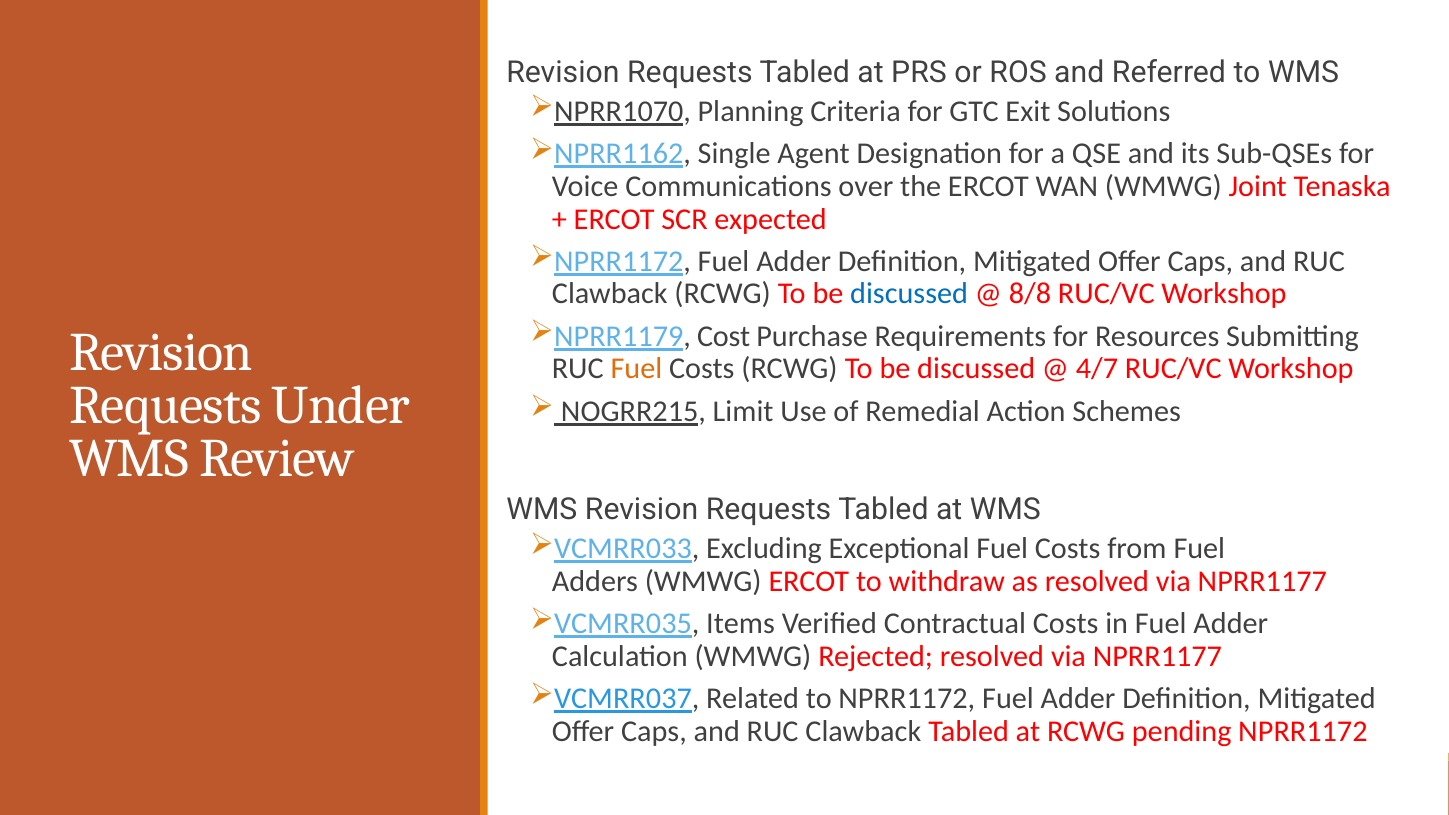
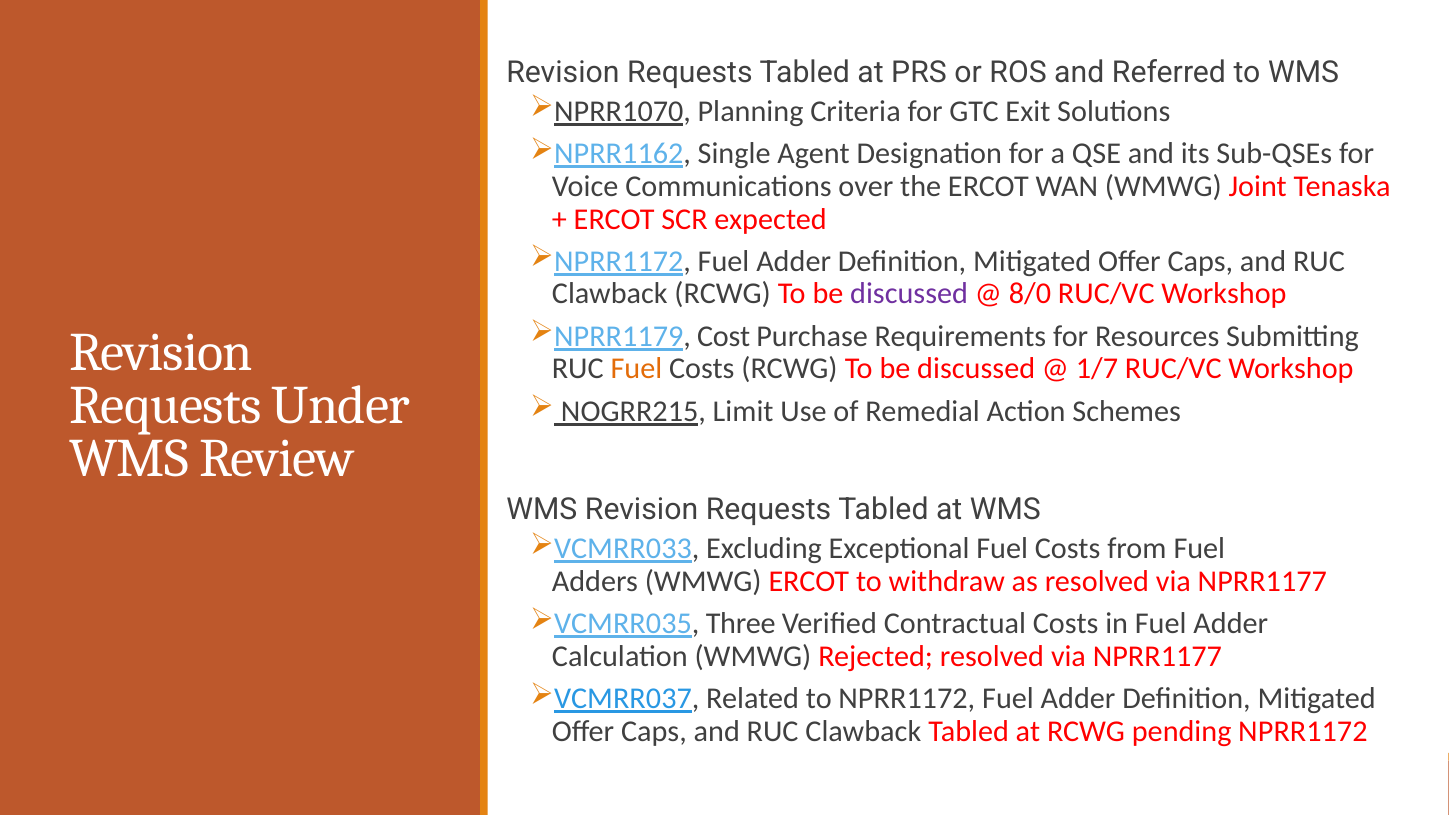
discussed colour: blue -> purple (909, 294)
8/8: 8/8 -> 8/0 (1030, 294)
4/7: 4/7 -> 1/7 (1097, 369)
Items: Items -> Three (741, 624)
